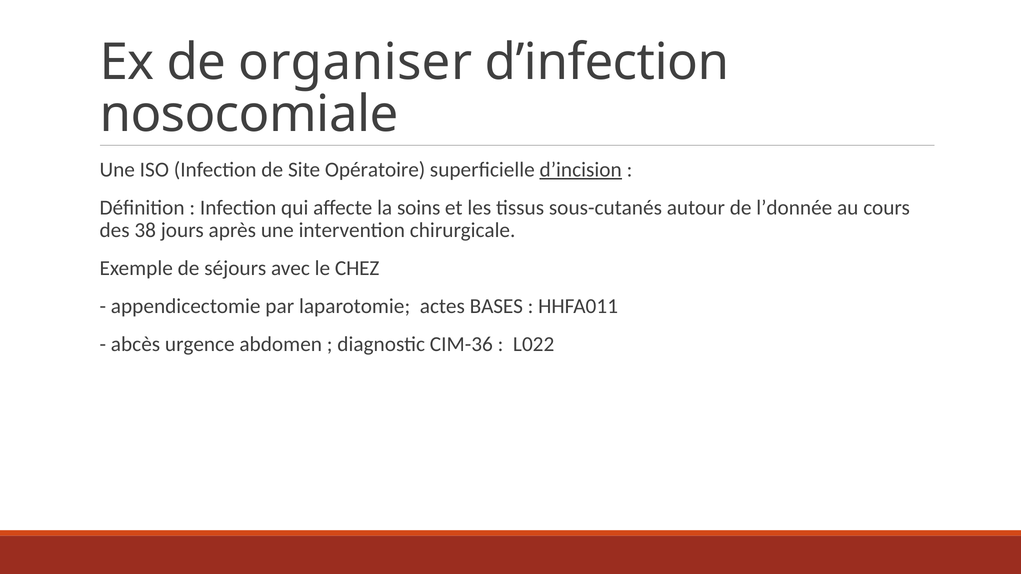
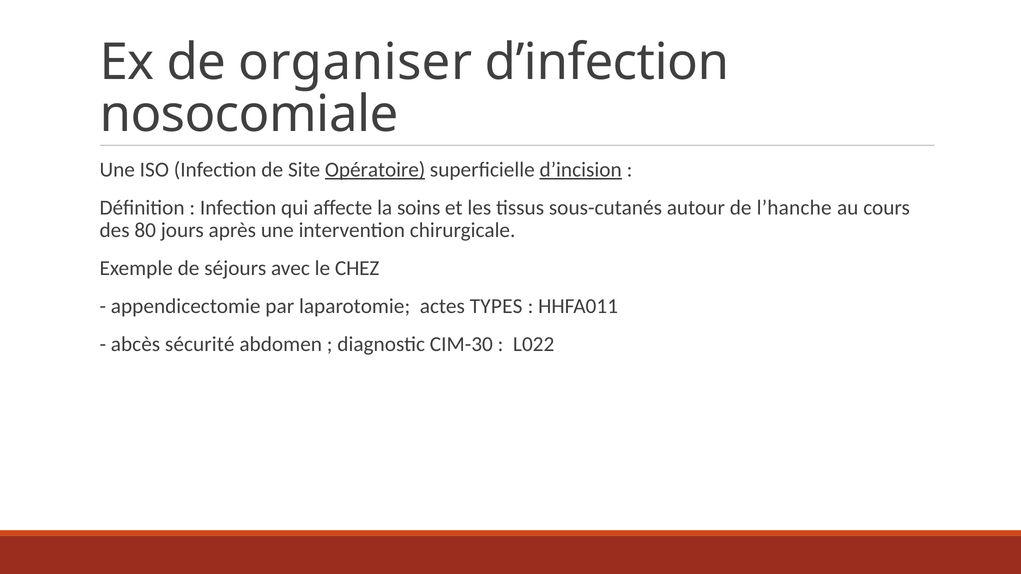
Opératoire underline: none -> present (375, 170)
l’donnée: l’donnée -> l’hanche (794, 208)
38: 38 -> 80 (145, 231)
BASES: BASES -> TYPES (496, 306)
urgence: urgence -> sécurité (200, 344)
CIM-36: CIM-36 -> CIM-30 (461, 344)
